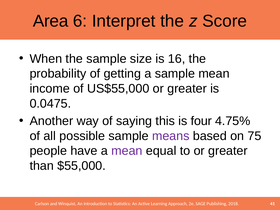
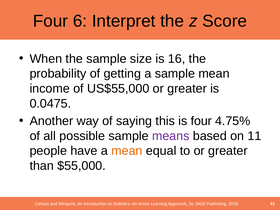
Area: Area -> Four (51, 21)
75: 75 -> 11 (255, 136)
mean colour: purple -> orange (127, 151)
